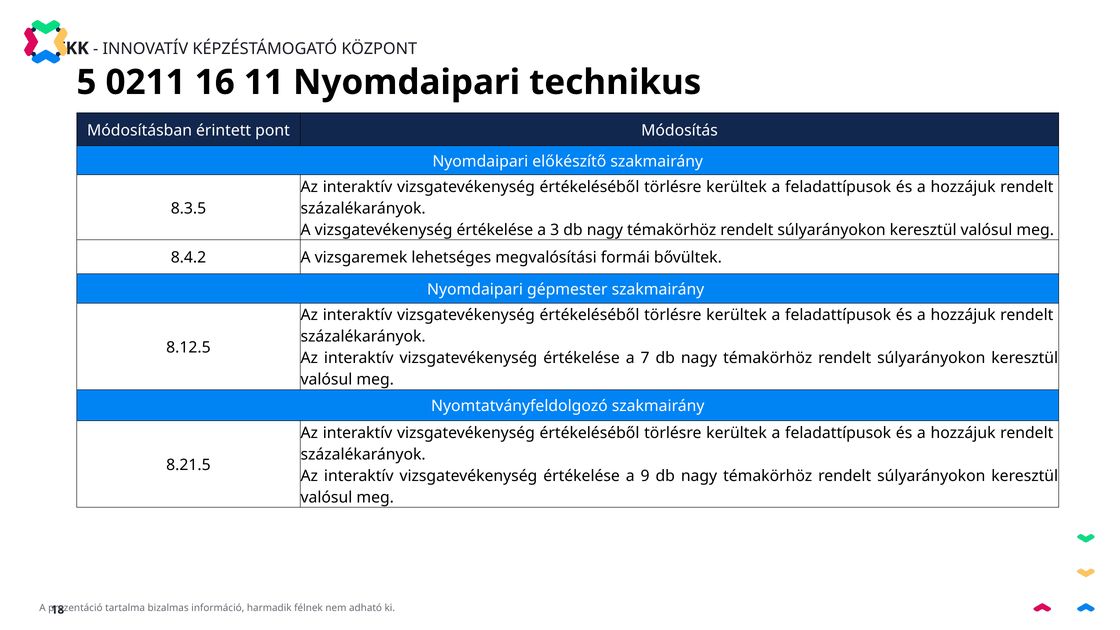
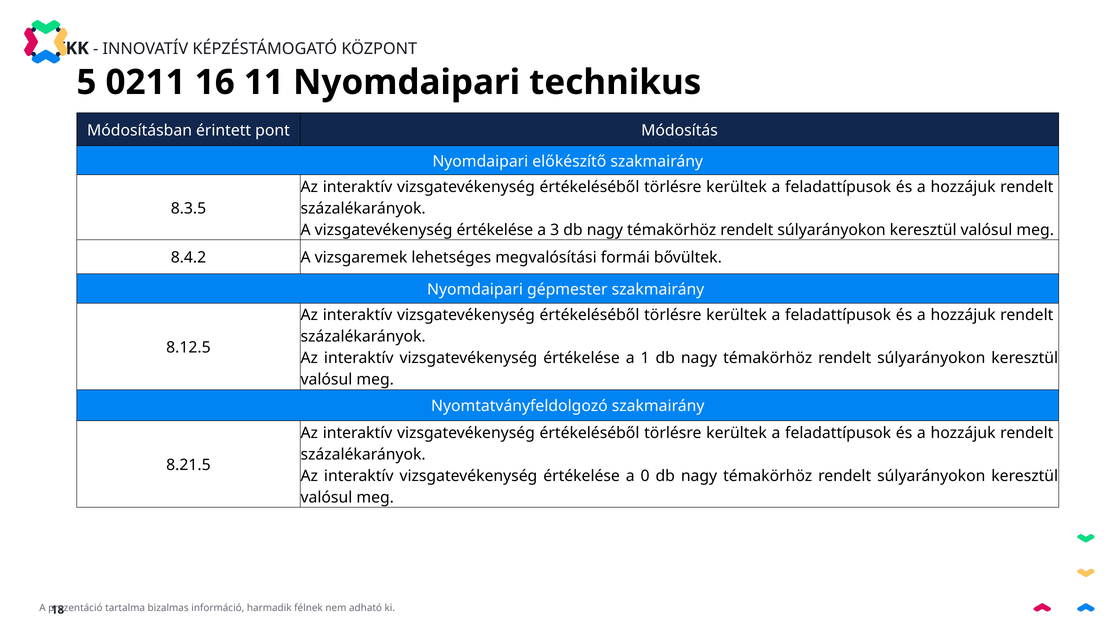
7: 7 -> 1 (645, 358)
9: 9 -> 0 (645, 476)
